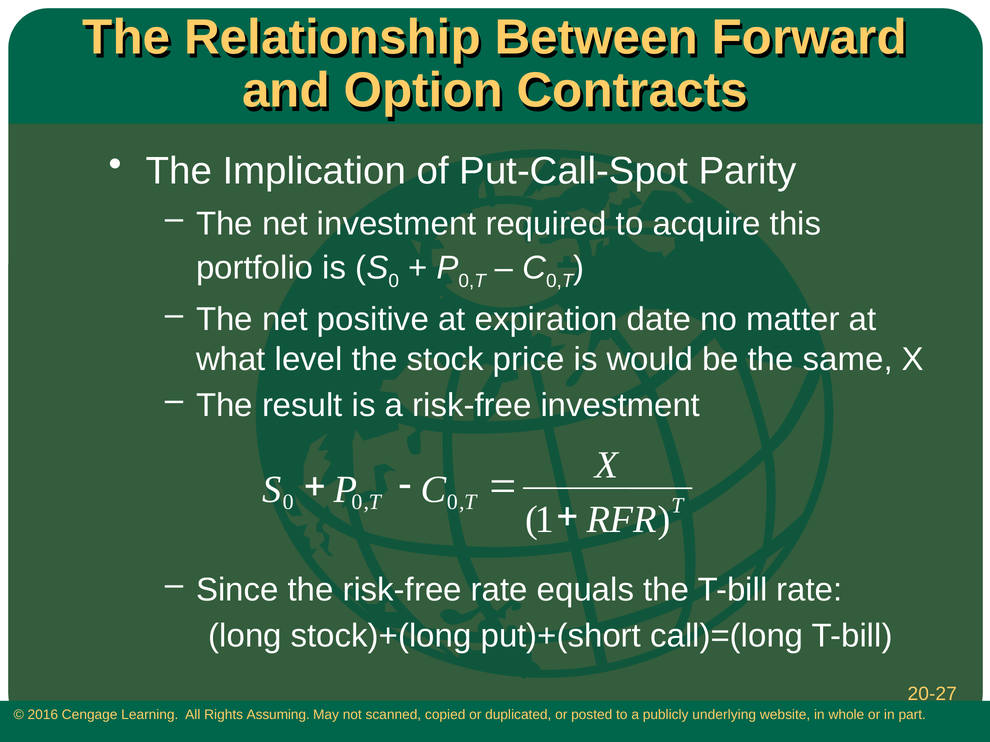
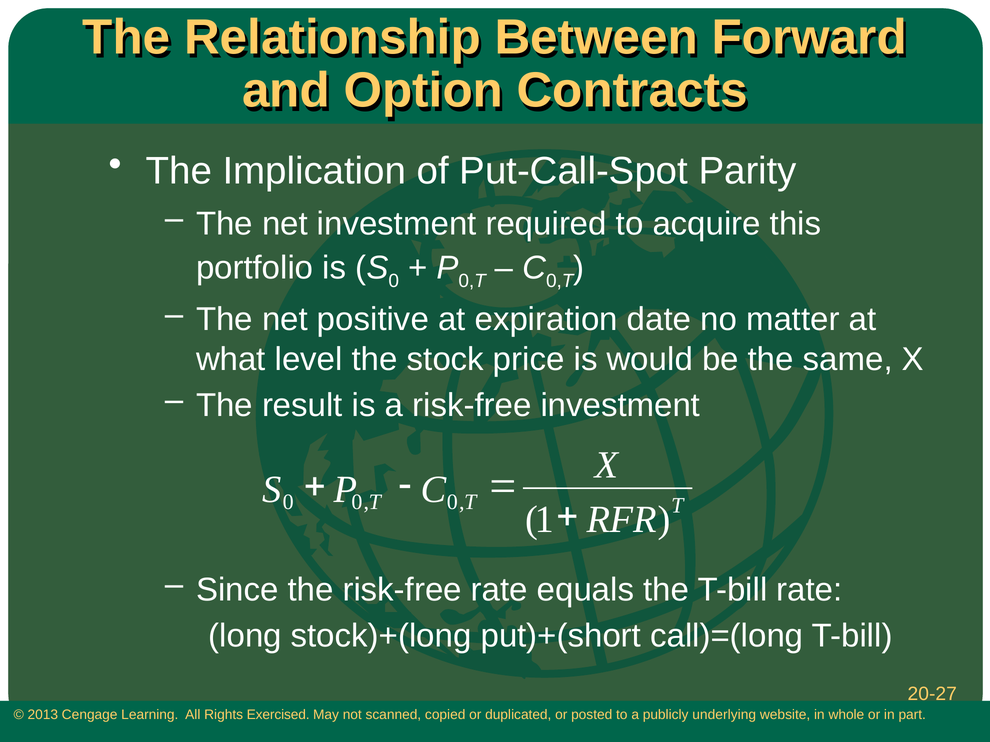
2016: 2016 -> 2013 (43, 715)
Assuming: Assuming -> Exercised (278, 715)
